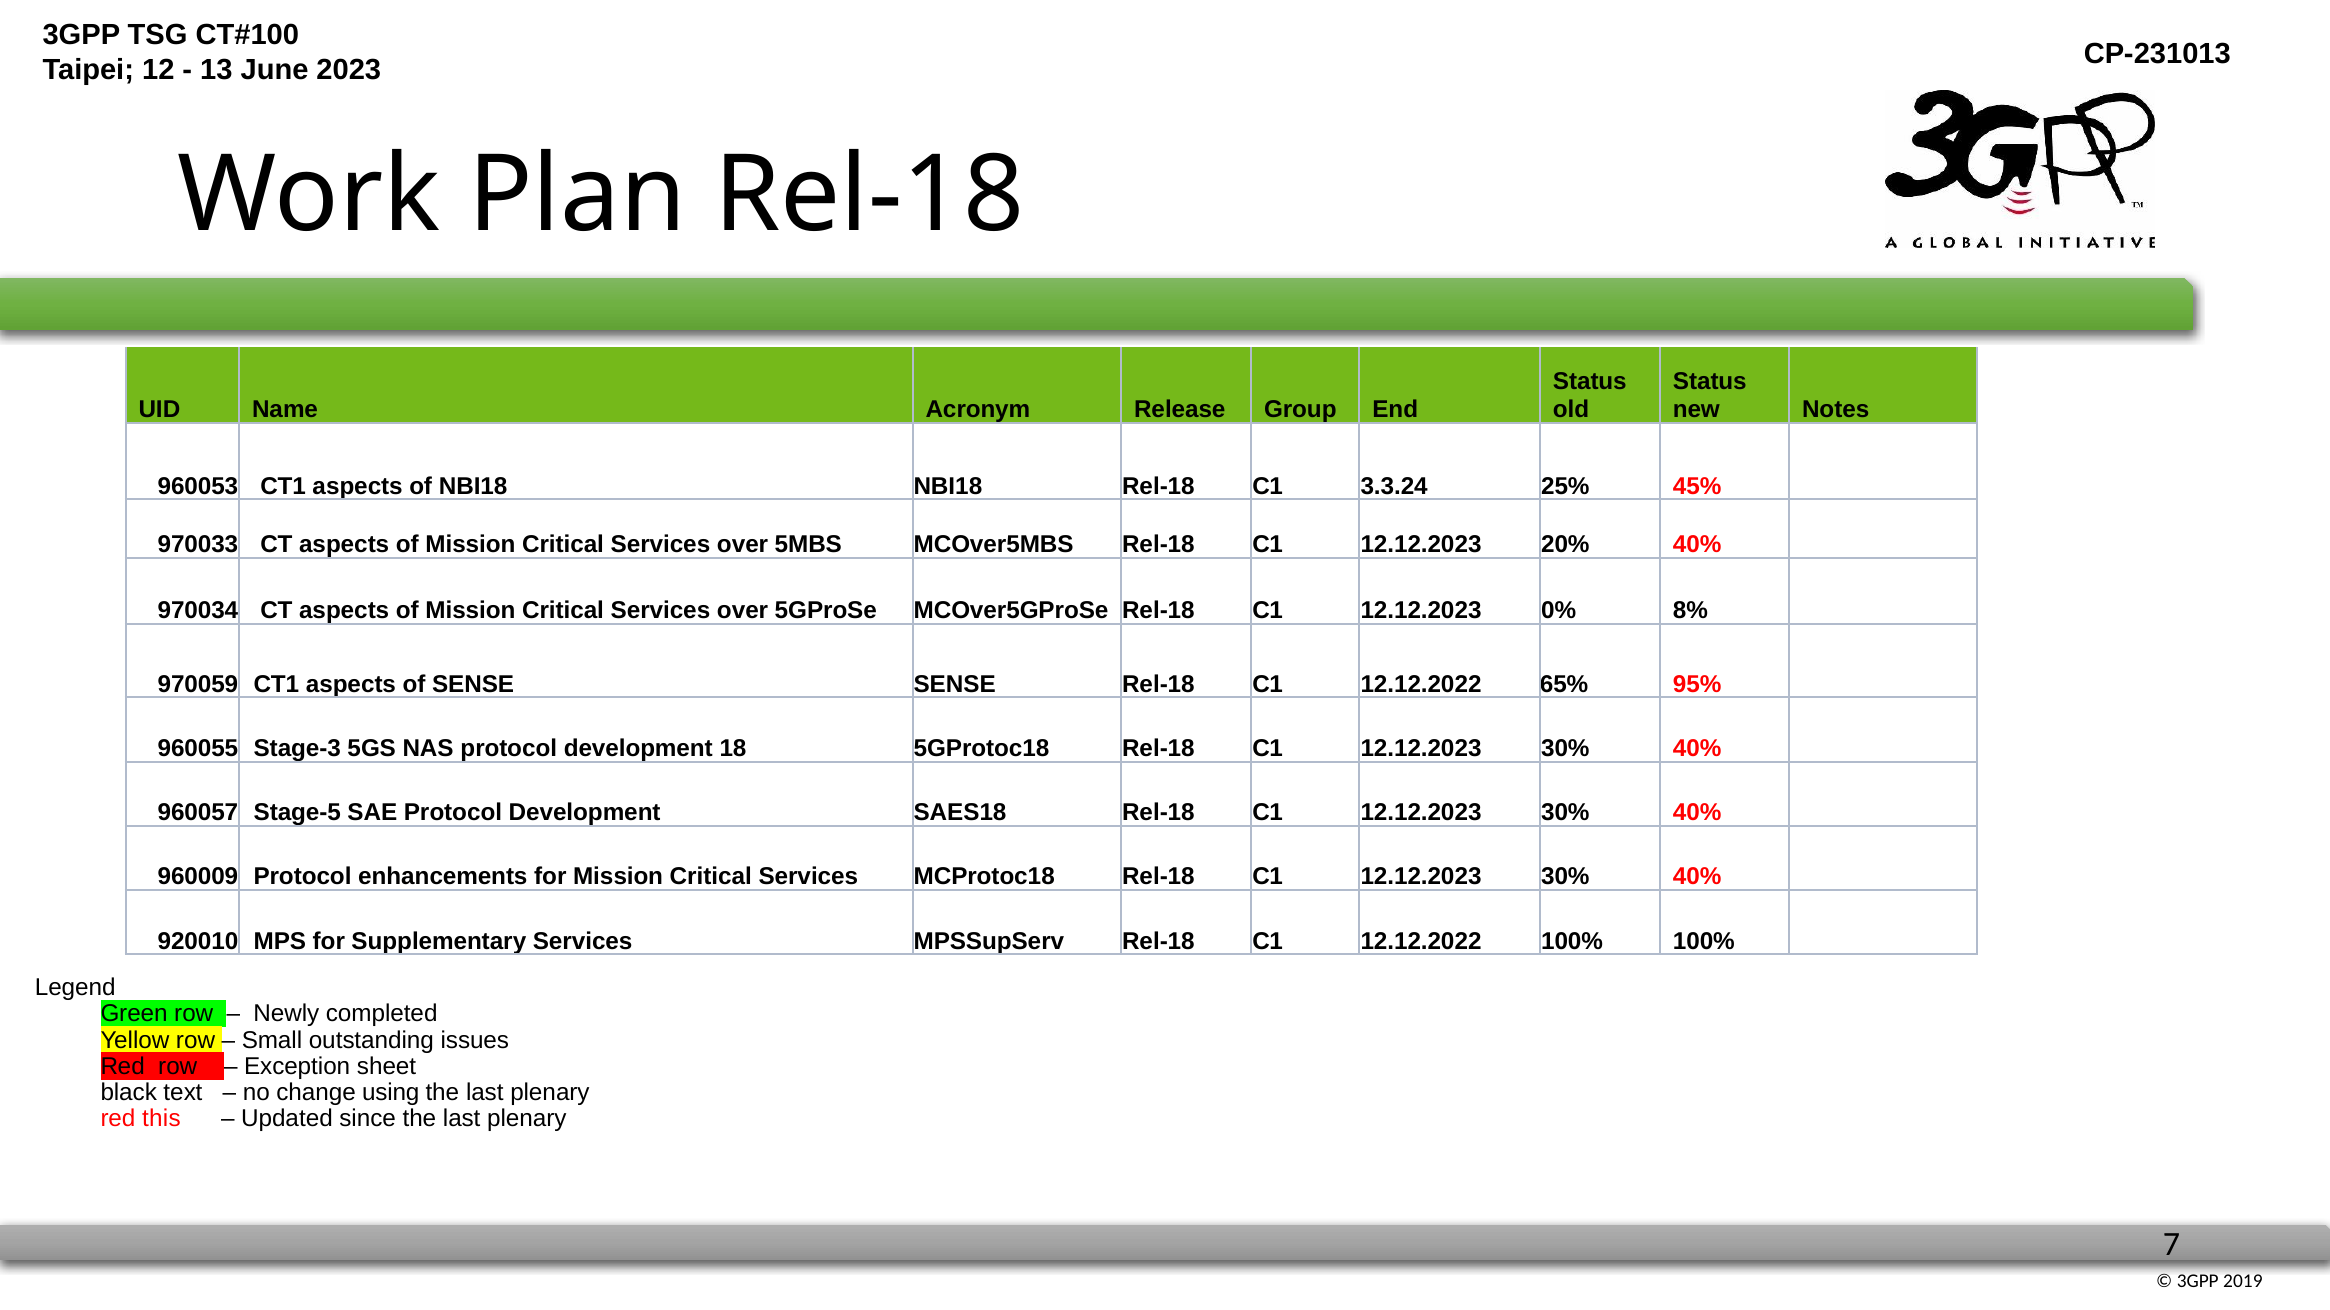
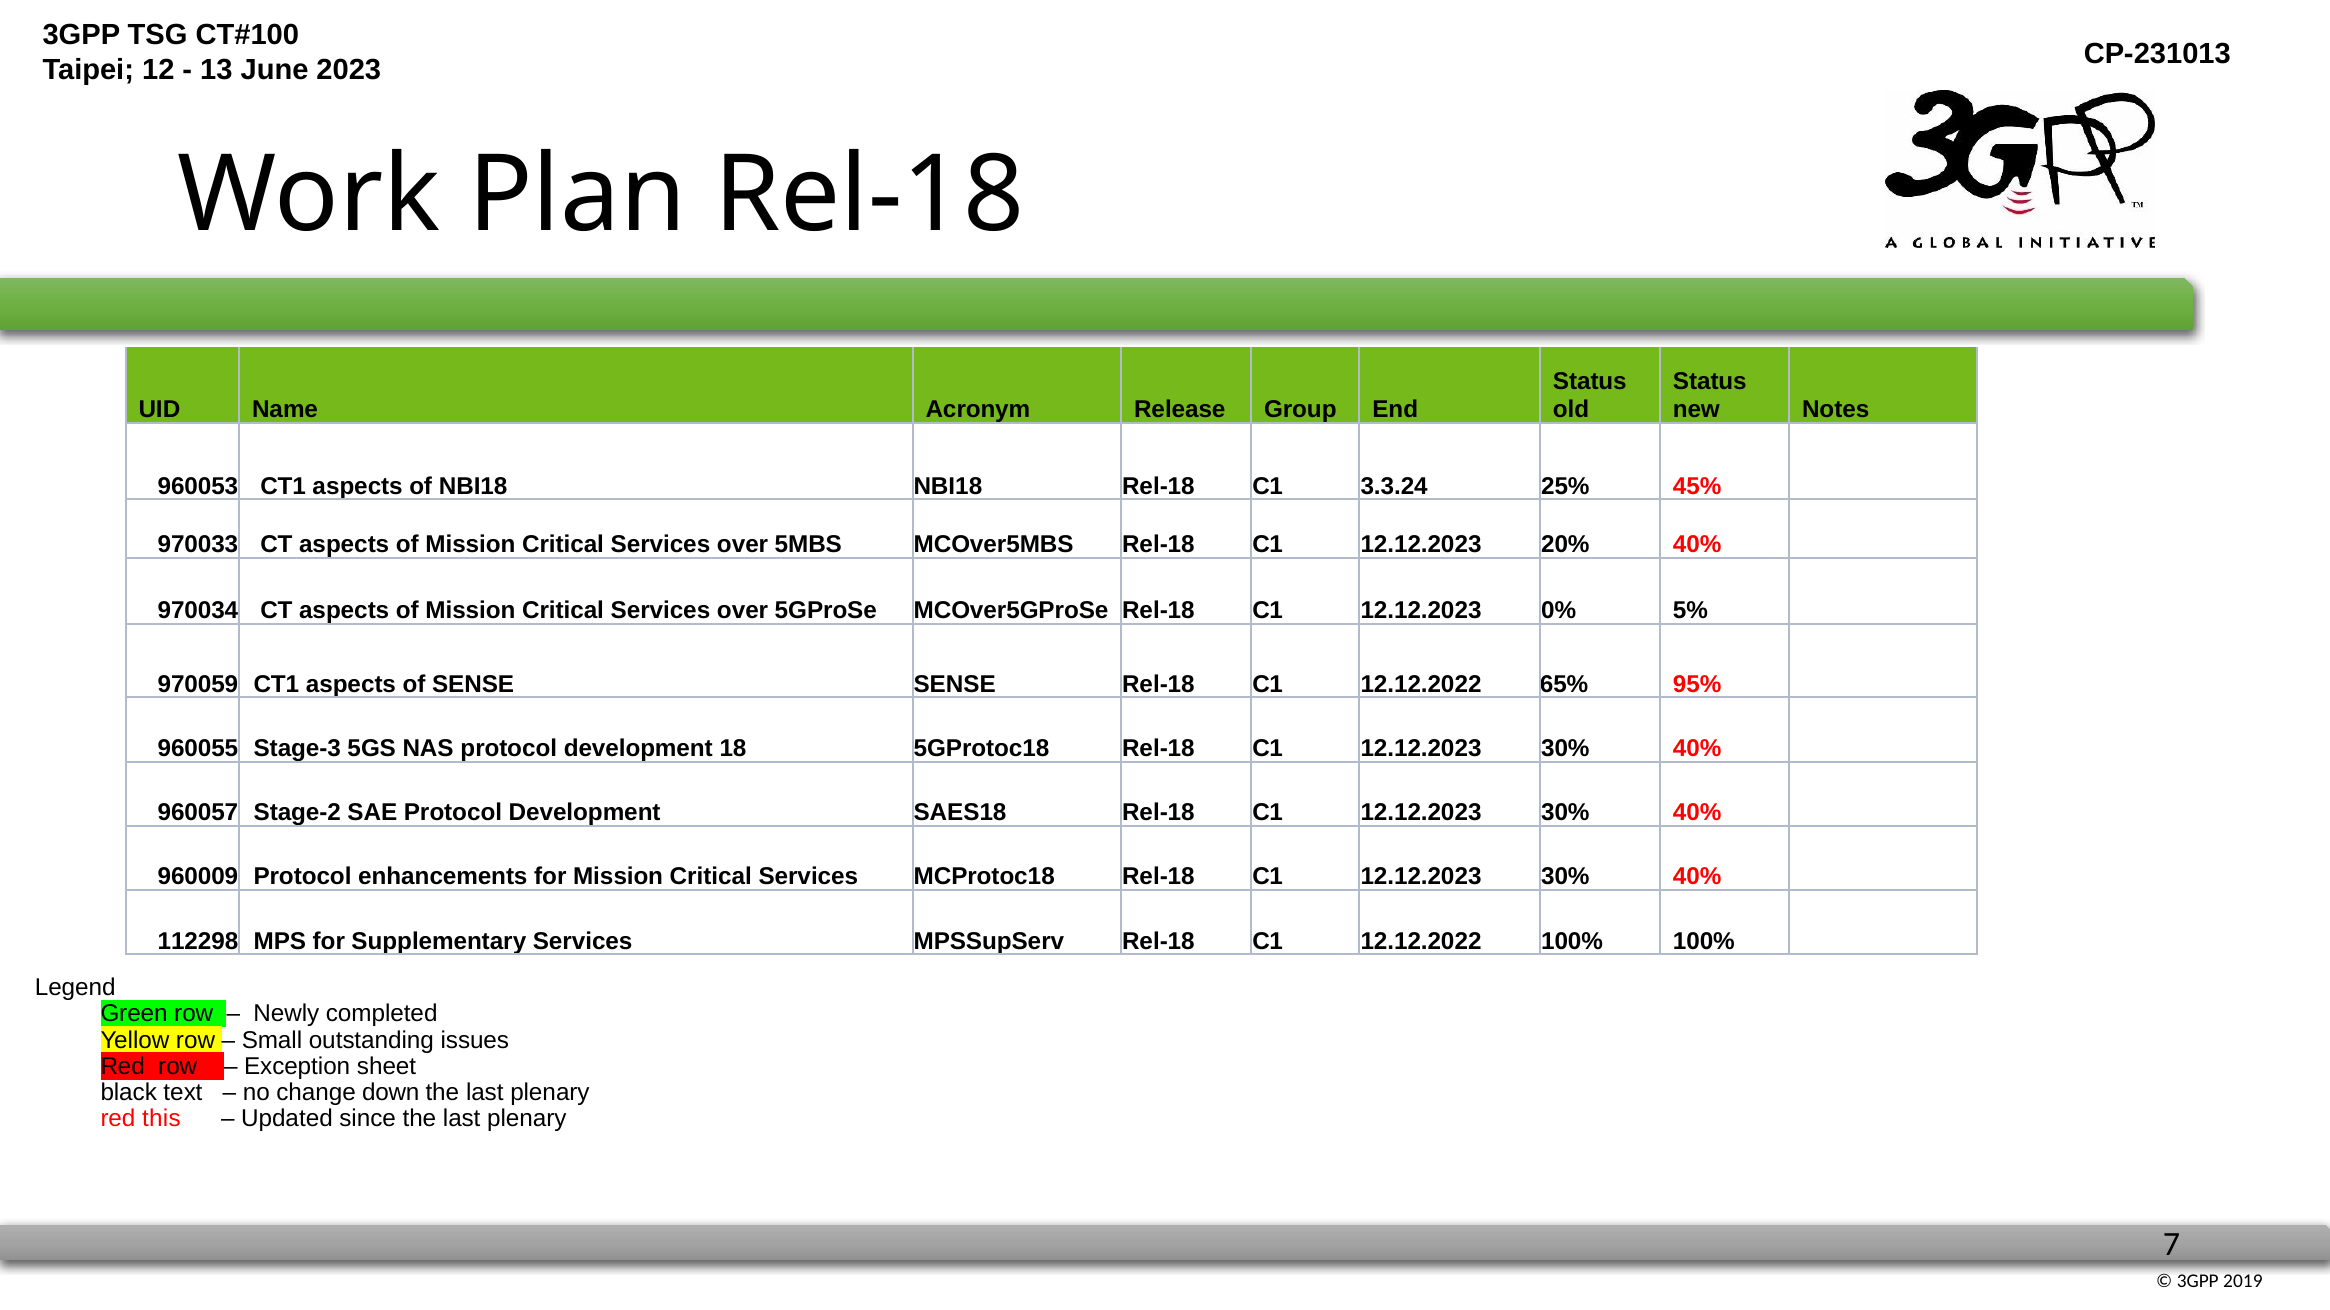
8%: 8% -> 5% (1691, 611)
Stage-5: Stage-5 -> Stage-2 (297, 813)
920010: 920010 -> 112298 (198, 942)
using: using -> down (391, 1093)
